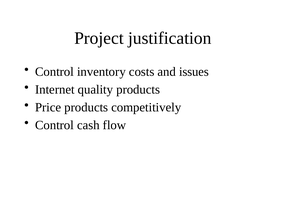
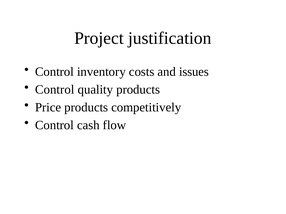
Internet: Internet -> Control (55, 90)
